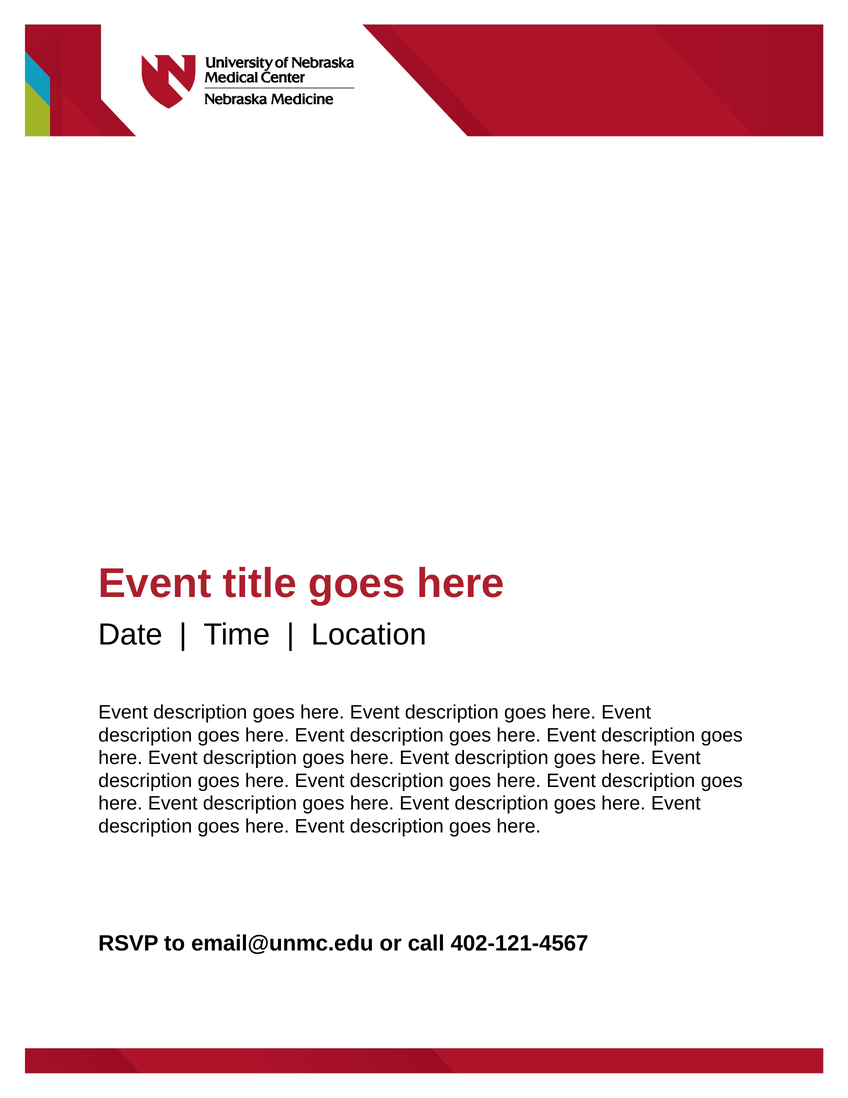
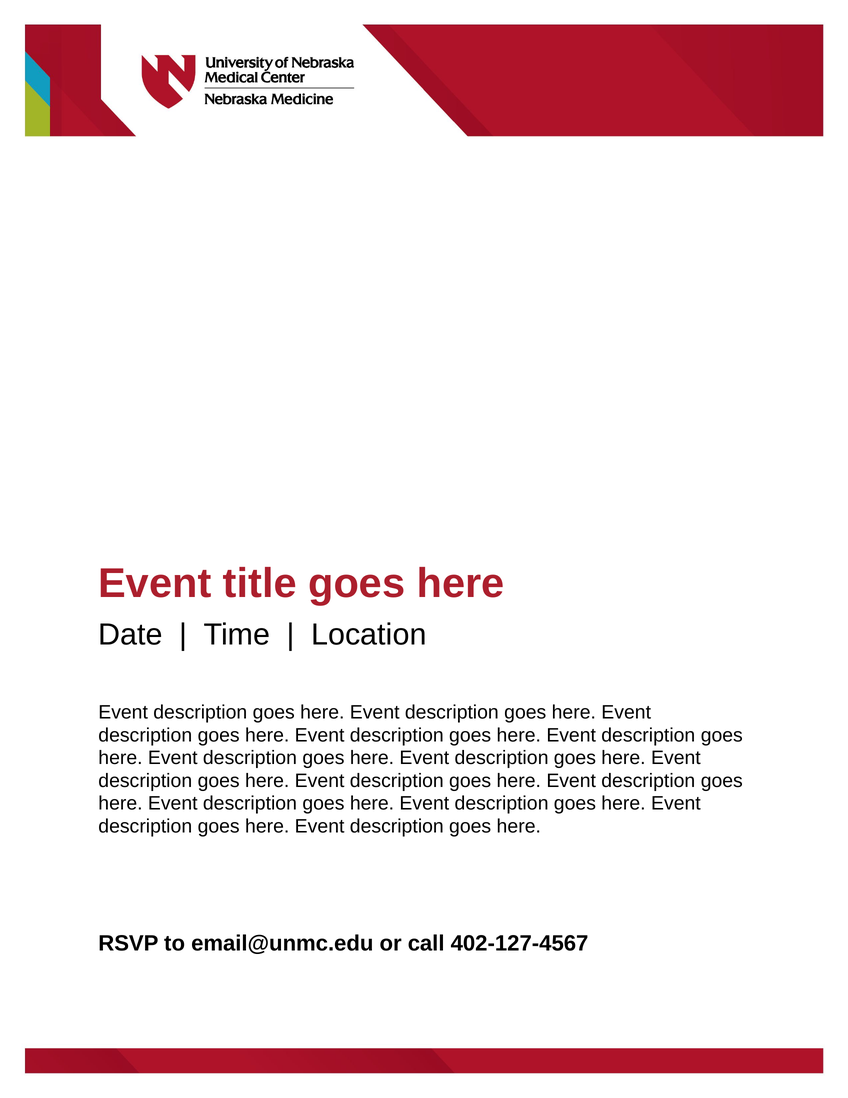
402-121-4567: 402-121-4567 -> 402-127-4567 (520, 943)
